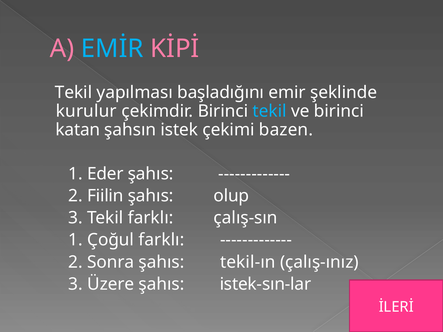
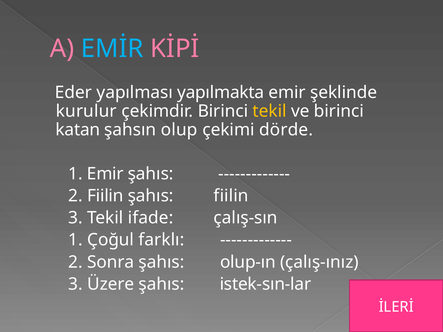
Tekil: Tekil -> Eder (73, 93)
başladığını: başladığını -> yapılmakta (221, 93)
tekil colour: light blue -> yellow (270, 111)
istek: istek -> olup (179, 130)
bazen: bazen -> dörde (286, 130)
1 Eder: Eder -> Emir (105, 174)
şahıs olup: olup -> fiilin (231, 196)
Tekil farklı: farklı -> ifade (151, 218)
tekil-ın: tekil-ın -> olup-ın (248, 262)
